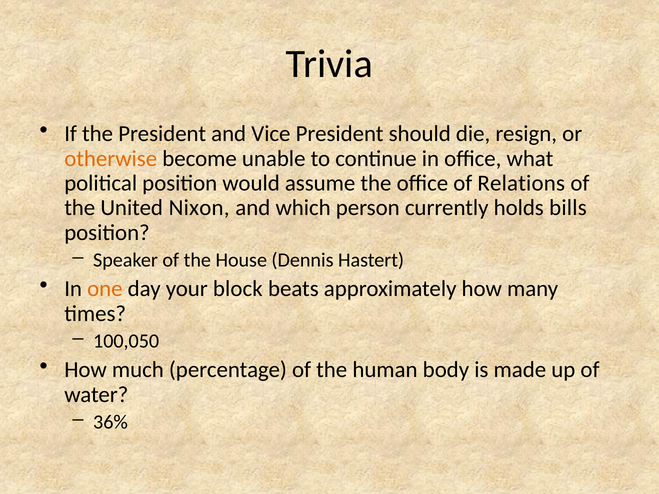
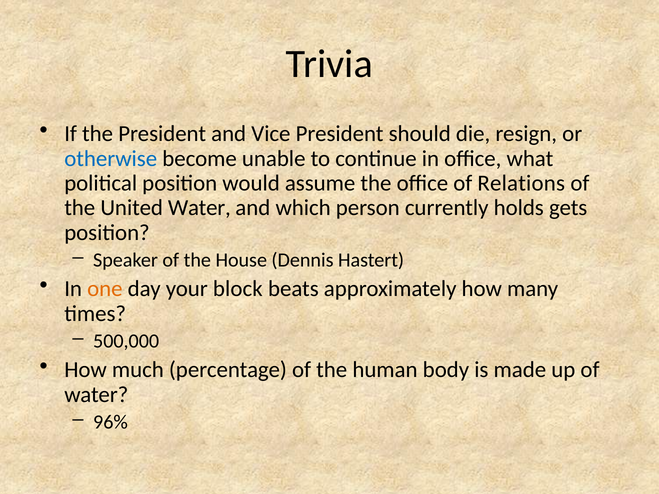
otherwise colour: orange -> blue (111, 159)
United Nixon: Nixon -> Water (199, 208)
bills: bills -> gets (568, 208)
100,050: 100,050 -> 500,000 (126, 341)
36%: 36% -> 96% (110, 422)
